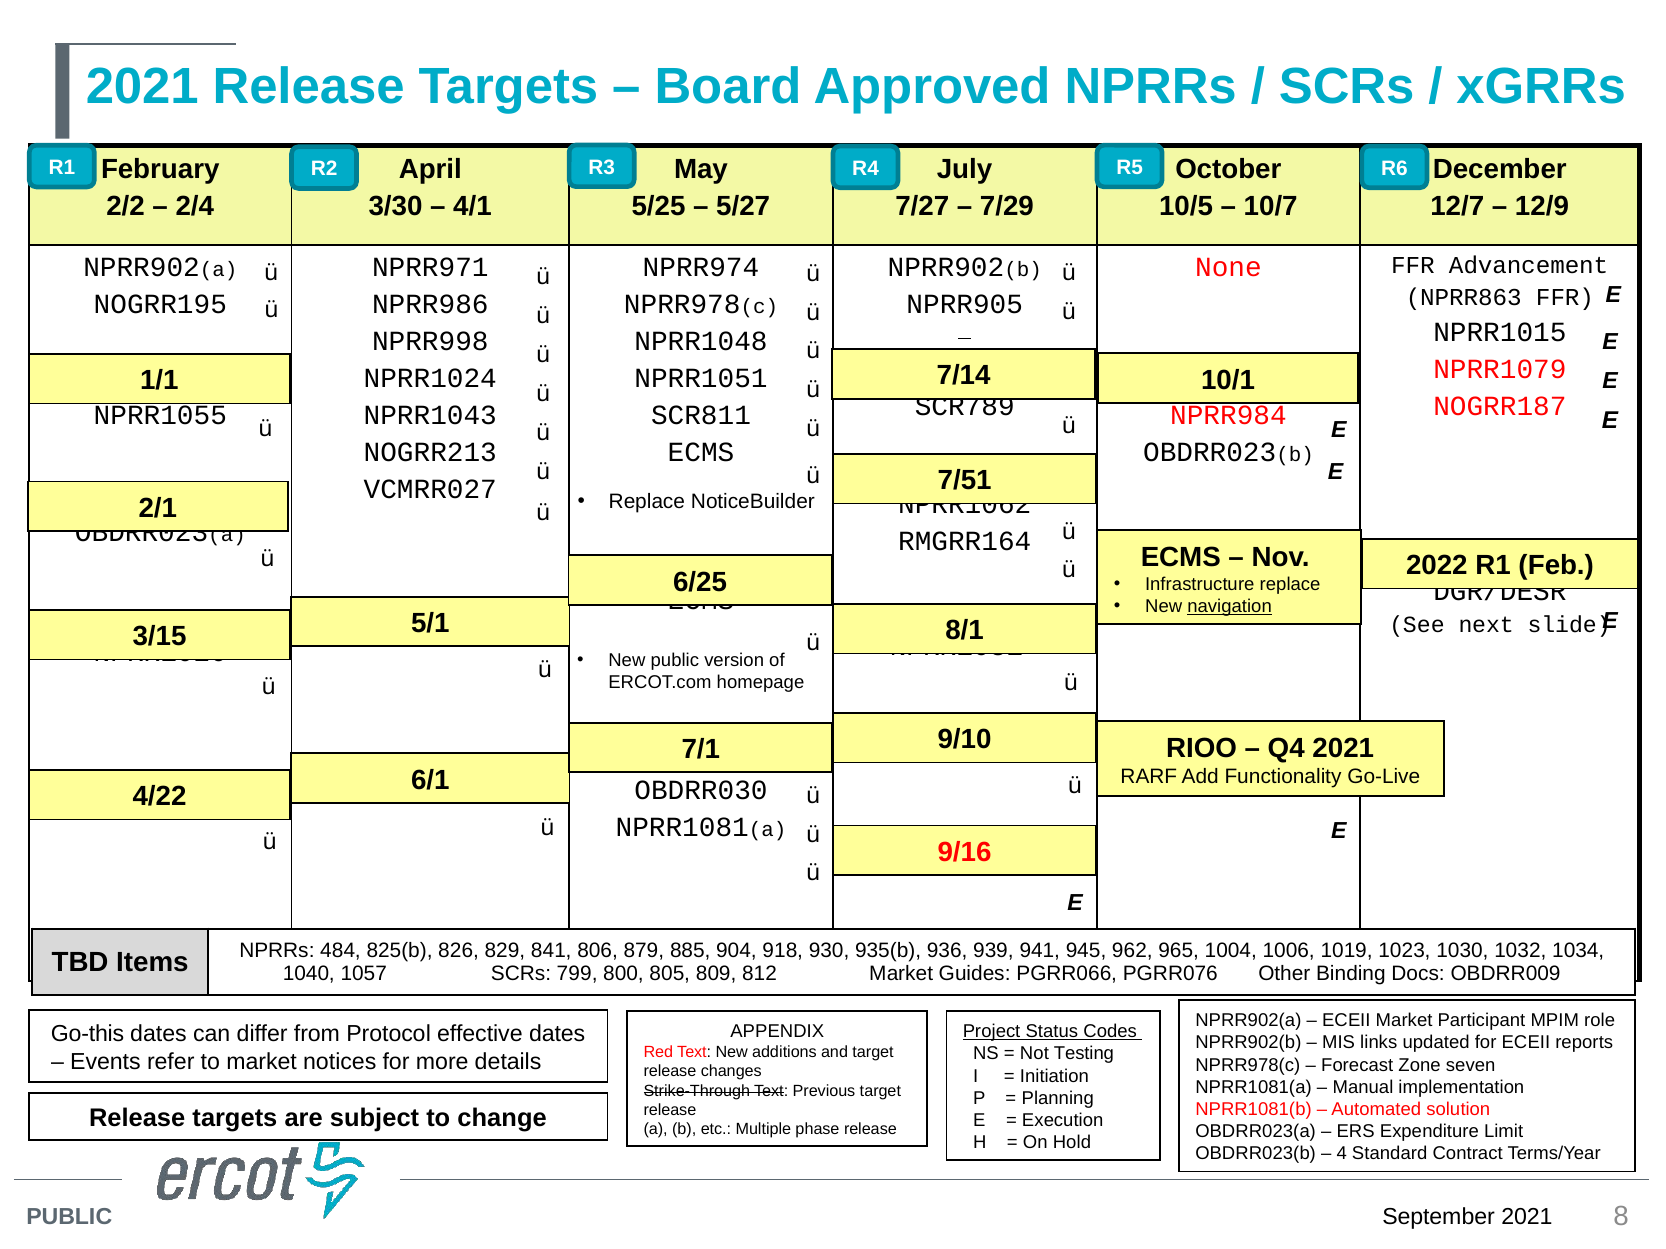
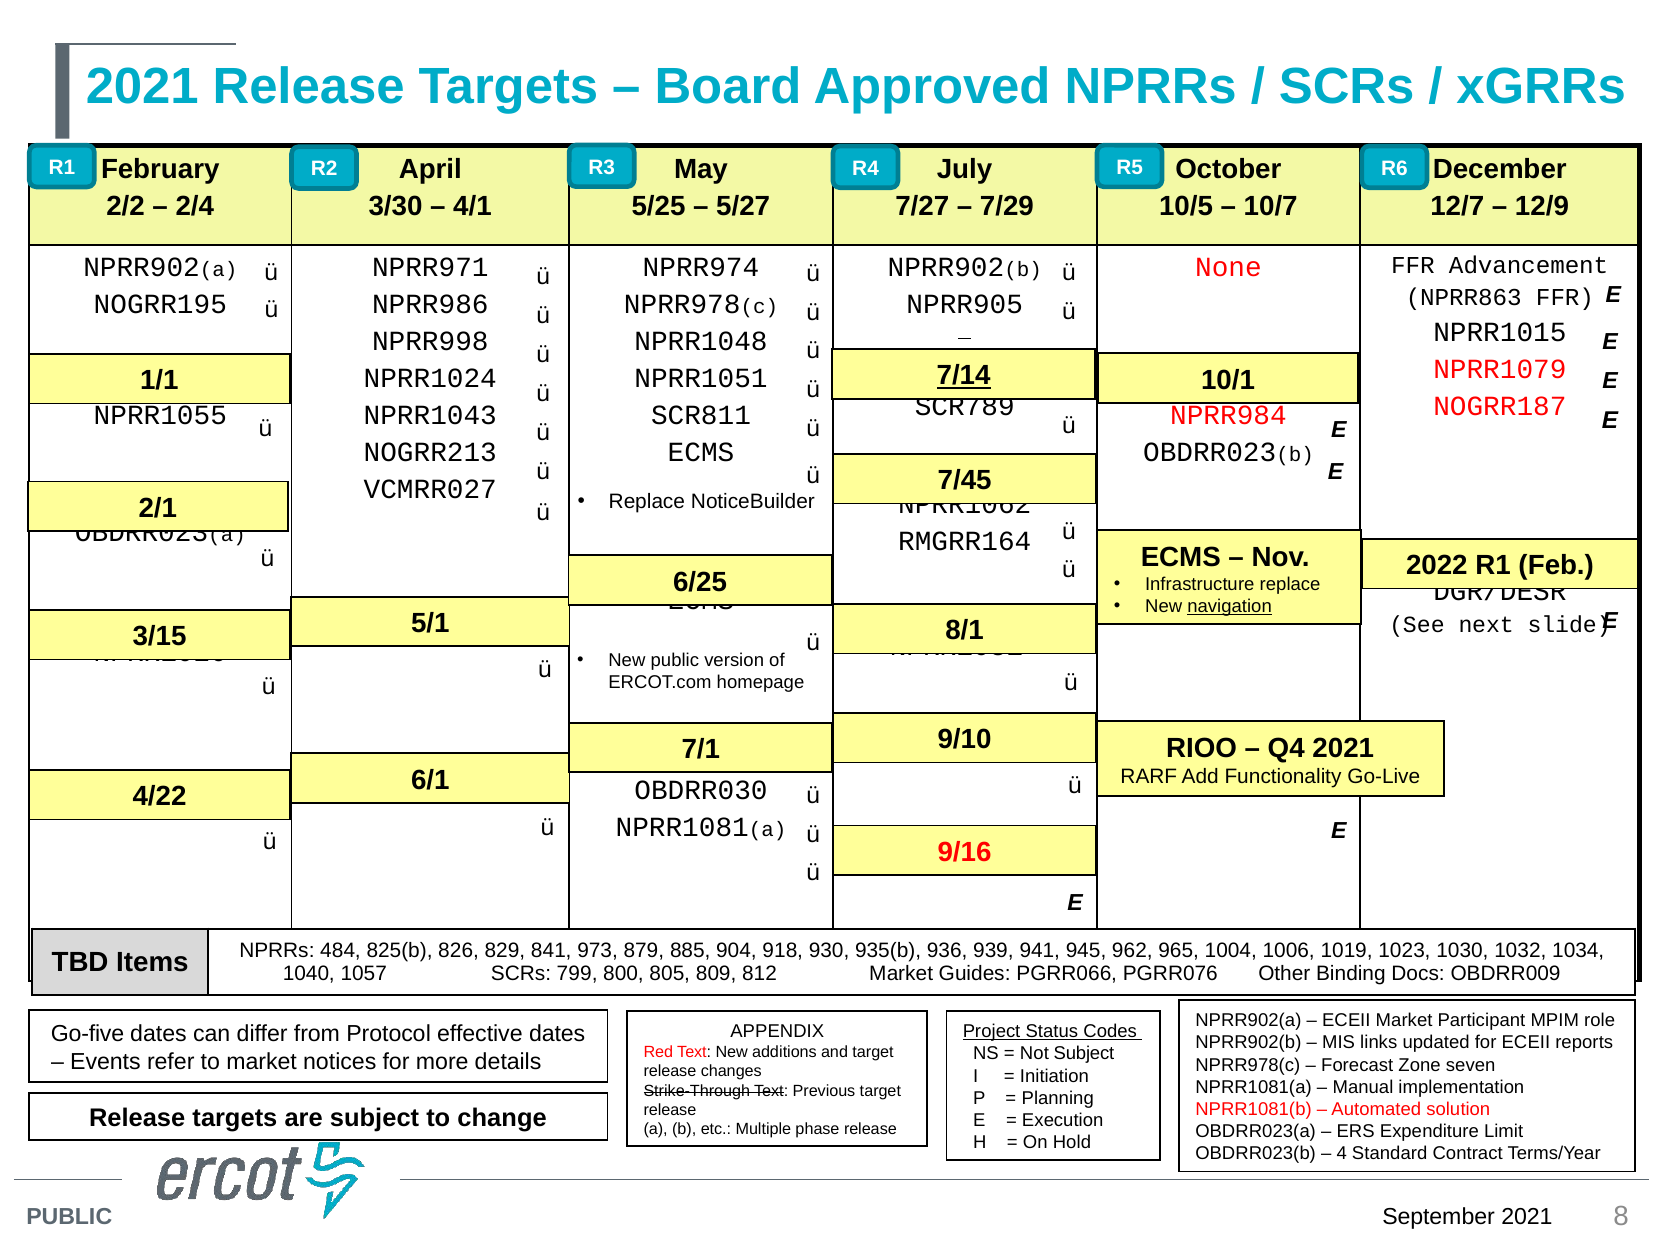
7/14 underline: none -> present (964, 376)
7/51: 7/51 -> 7/45 (965, 481)
806: 806 -> 973 (598, 951)
Go-this: Go-this -> Go-five (88, 1034)
Not Testing: Testing -> Subject (1084, 1054)
